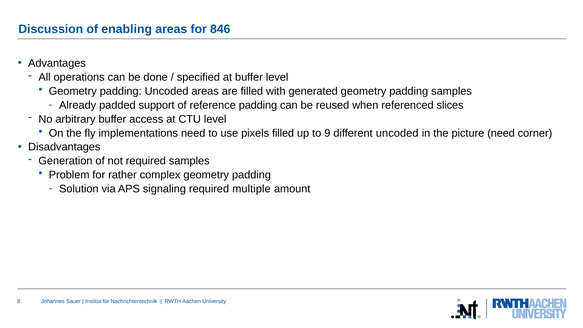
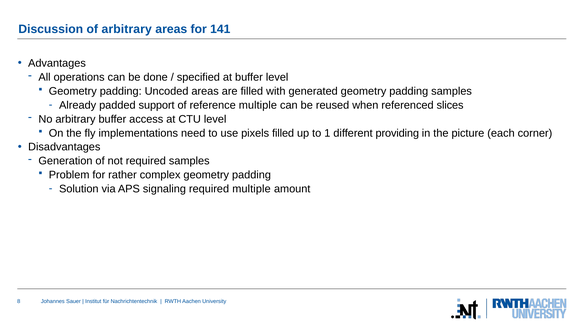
of enabling: enabling -> arbitrary (127, 29)
846: 846 -> 141 (220, 29)
reference padding: padding -> multiple (258, 105)
9: 9 -> 1 (327, 133)
different uncoded: uncoded -> providing (397, 133)
picture need: need -> each (501, 133)
